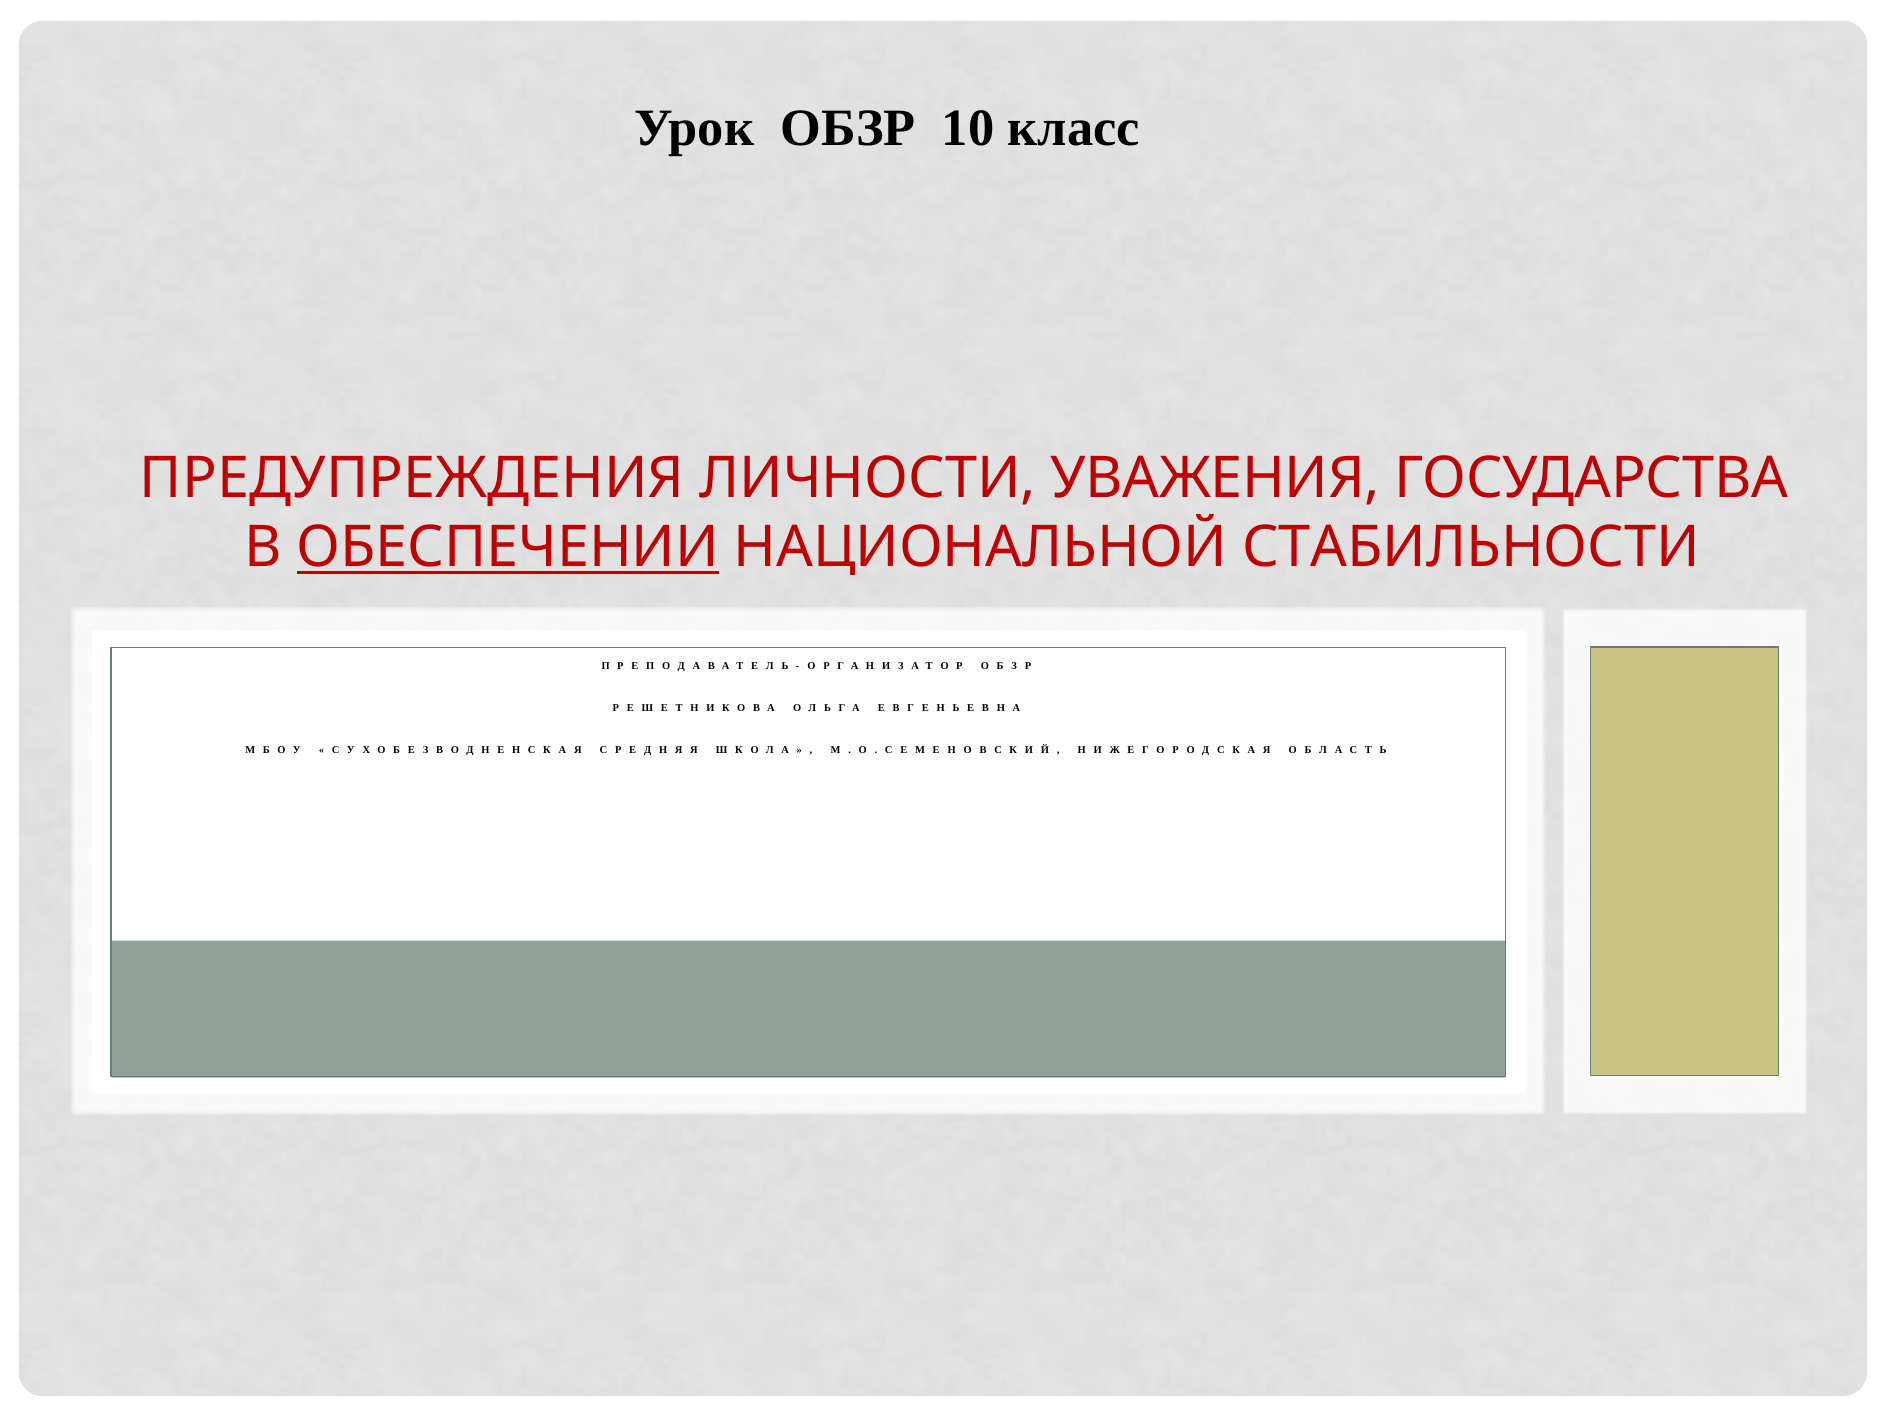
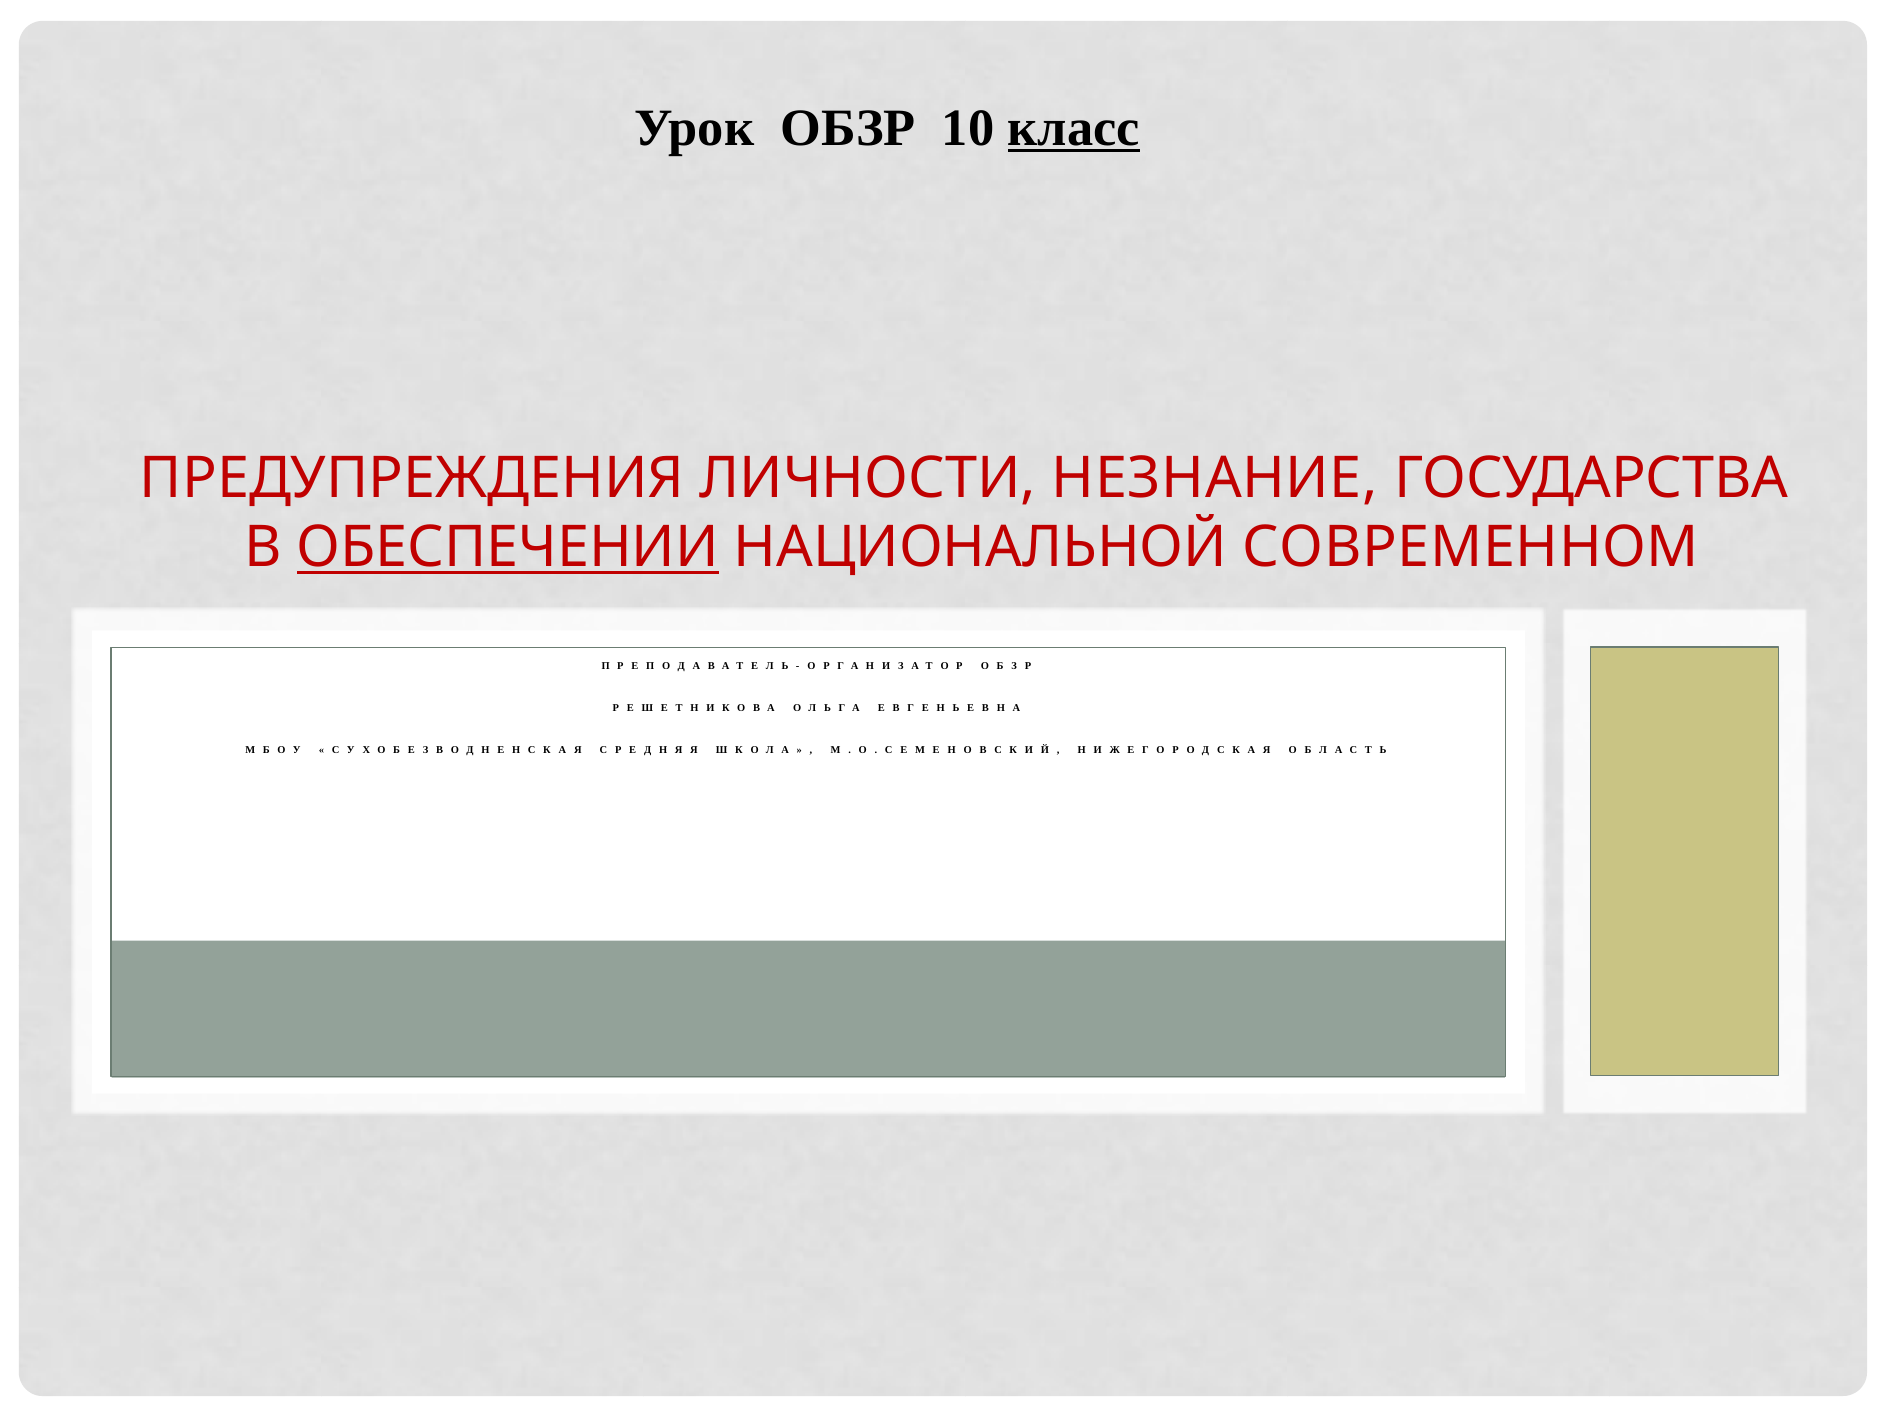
класс underline: none -> present (1074, 128)
УВАЖЕНИЯ: УВАЖЕНИЯ -> НЕЗНАНИЕ (1215, 478)
СТАБИЛЬНОСТИ: СТАБИЛЬНОСТИ -> СОВРЕМЕННОМ (1471, 547)
